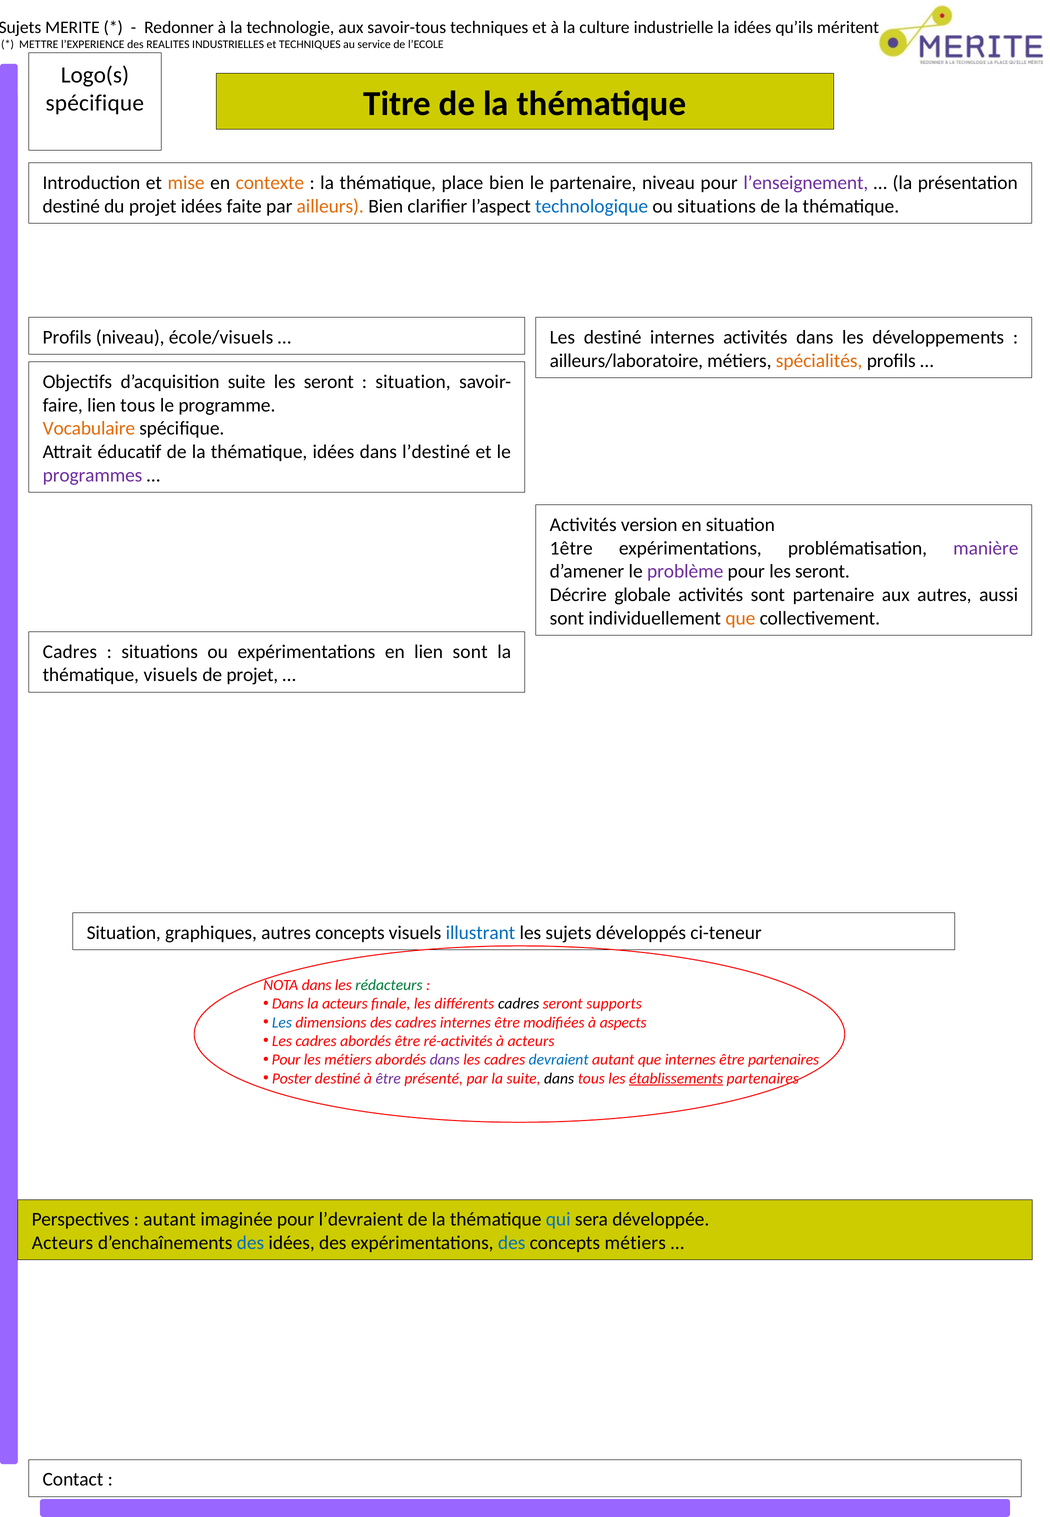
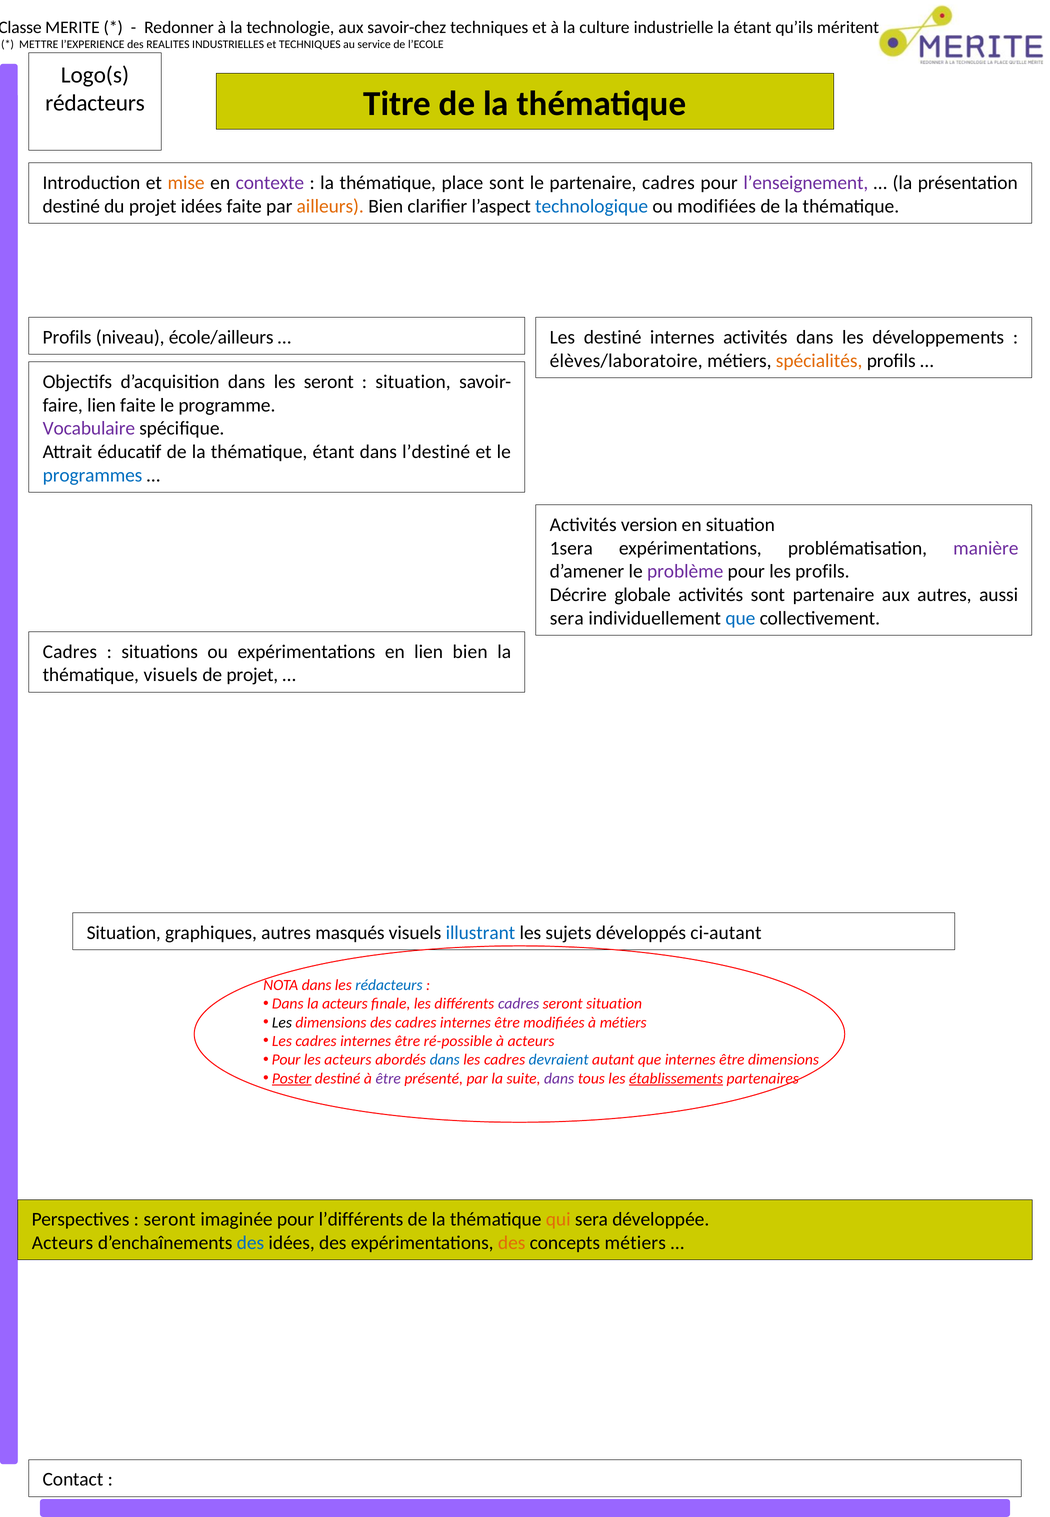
Sujets: Sujets -> Classe (20, 27)
savoir-tous: savoir-tous -> savoir-chez (407, 27)
la idées: idées -> étant (753, 27)
spécifique: spécifique -> rédacteurs (95, 103)
contexte colour: orange -> purple (270, 183)
place bien: bien -> sont (507, 183)
partenaire niveau: niveau -> cadres (668, 183)
ou situations: situations -> modifiées (717, 206)
école/visuels: école/visuels -> école/ailleurs (221, 337)
ailleurs/laboratoire: ailleurs/laboratoire -> élèves/laboratoire (626, 361)
d’acquisition suite: suite -> dans (247, 382)
lien tous: tous -> faite (138, 405)
Vocabulaire colour: orange -> purple (89, 428)
thématique idées: idées -> étant (333, 452)
programmes colour: purple -> blue (93, 475)
1être: 1être -> 1sera (571, 548)
pour les seront: seront -> profils (822, 571)
sont: sont -> sera (567, 618)
que colour: orange -> blue (740, 618)
lien sont: sont -> bien (470, 651)
autres concepts: concepts -> masqués (350, 933)
ci-teneur: ci-teneur -> ci-autant (726, 933)
rédacteurs colour: green -> blue (389, 985)
cadres colour: black -> purple (519, 1004)
seront supports: supports -> situation (614, 1004)
Les colour: blue -> black (282, 1022)
à aspects: aspects -> métiers (623, 1022)
Les cadres abordés: abordés -> internes (366, 1041)
ré-activités: ré-activités -> ré-possible (458, 1041)
les métiers: métiers -> acteurs (348, 1060)
dans colour: purple -> blue (445, 1060)
être partenaires: partenaires -> dimensions (784, 1060)
Poster underline: none -> present (292, 1078)
dans colour: black -> purple (559, 1078)
autant: autant -> seront (170, 1219)
l’devraient: l’devraient -> l’différents (361, 1219)
qui colour: blue -> orange (558, 1219)
des colour: blue -> orange (512, 1243)
